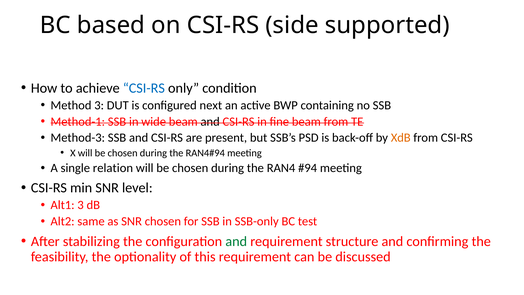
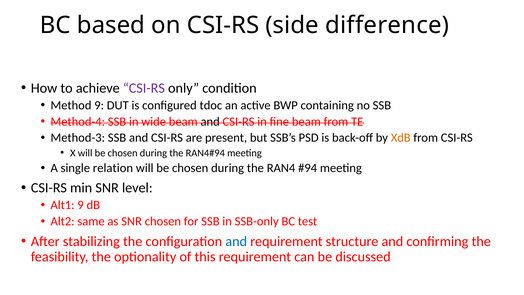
supported: supported -> difference (387, 25)
CSI-RS colour: blue -> purple (144, 88)
Method 3: 3 -> 9 (99, 105)
next: next -> tdoc (211, 105)
Method-1: Method-1 -> Method-4 (78, 121)
Alt1 3: 3 -> 9 (81, 205)
and colour: green -> blue (236, 241)
